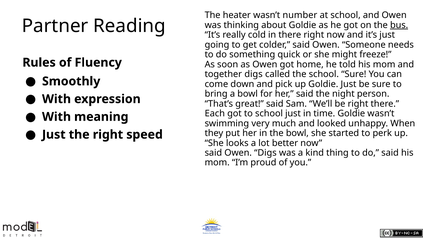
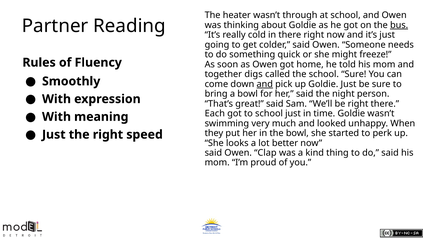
number: number -> through (300, 15)
and underline: none -> present (265, 84)
Owen Digs: Digs -> Clap (265, 153)
